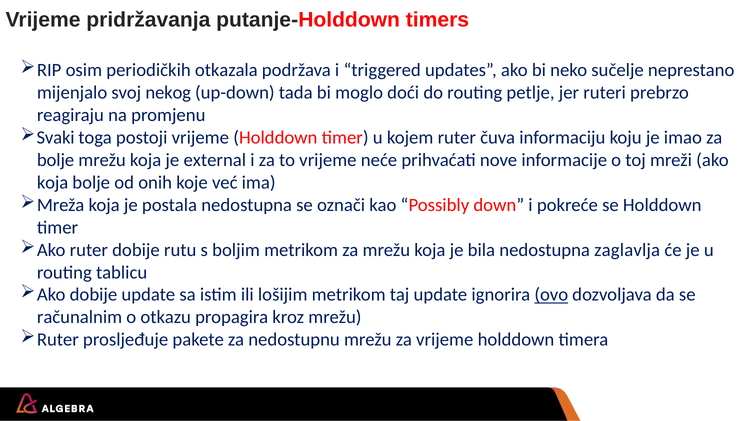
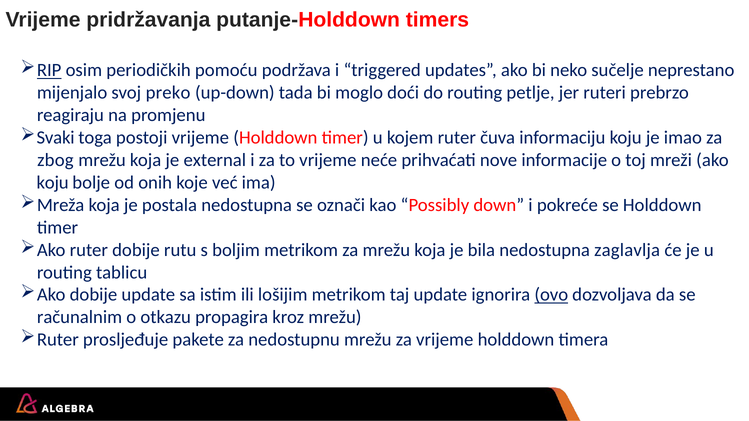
RIP underline: none -> present (49, 70)
otkazala: otkazala -> pomoću (226, 70)
nekog: nekog -> preko (168, 93)
bolje: bolje -> zbog (55, 160)
koja: koja -> koju (53, 183)
